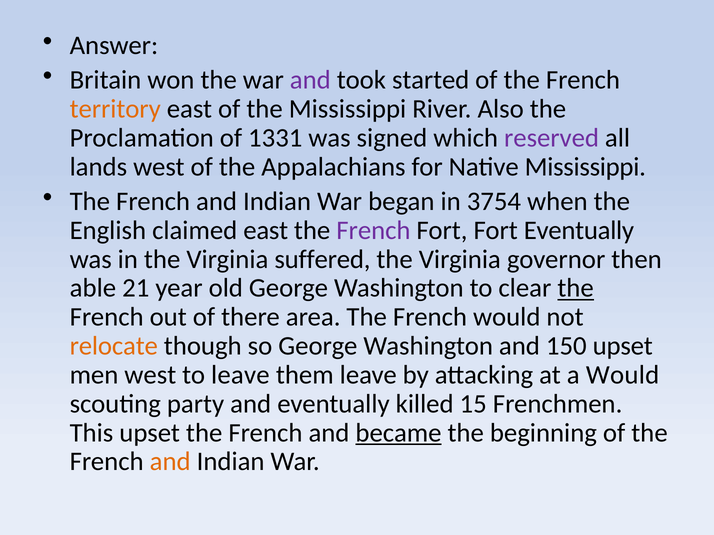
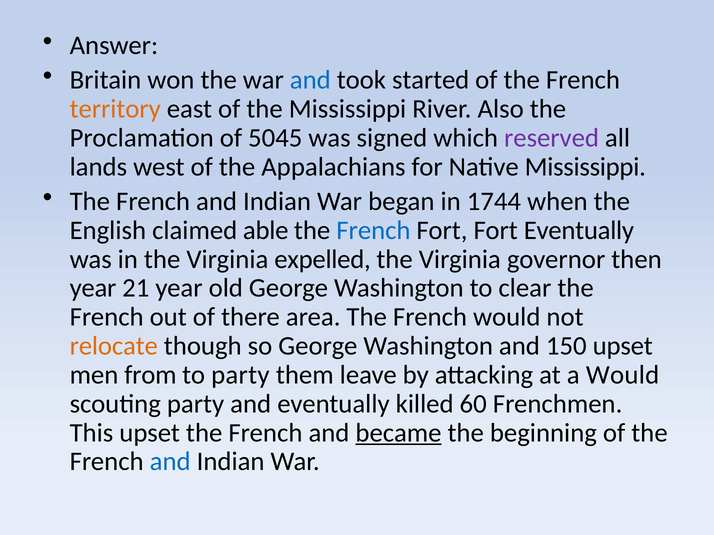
and colour: purple -> blue (310, 80)
1331: 1331 -> 5045 (275, 138)
3754: 3754 -> 1744 (494, 202)
claimed east: east -> able (266, 230)
French colour: purple -> blue (373, 230)
suffered: suffered -> expelled (323, 259)
able: able -> year (93, 288)
the underline: present -> none (576, 288)
men west: west -> from (150, 375)
to leave: leave -> party (240, 375)
15: 15 -> 60 (473, 404)
and colour: orange -> blue (170, 462)
